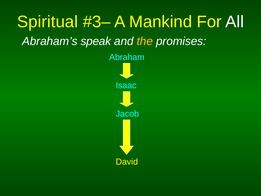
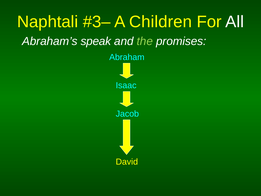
Spiritual: Spiritual -> Naphtali (48, 22)
Mankind: Mankind -> Children (161, 22)
the colour: yellow -> light green (145, 41)
